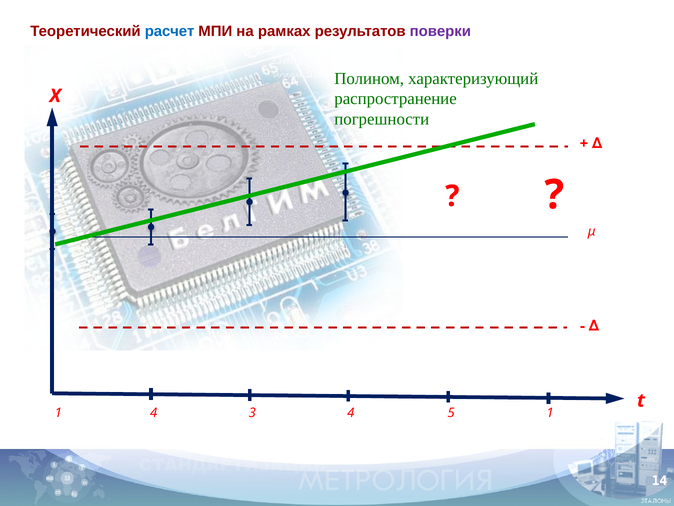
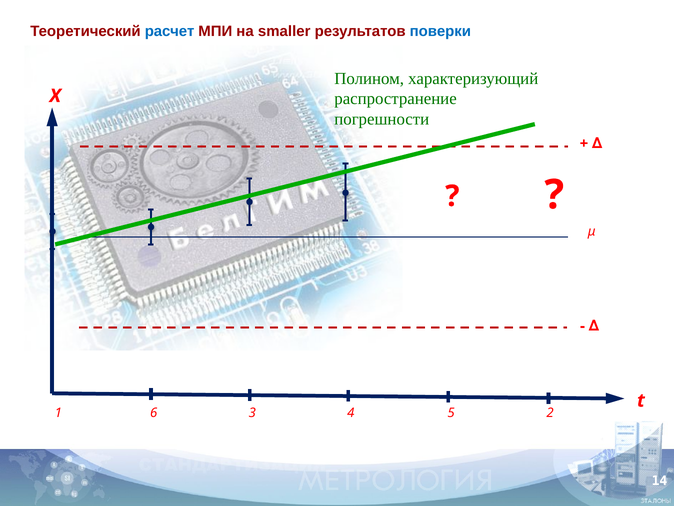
рамках: рамках -> smaller (284, 31)
поверки colour: purple -> blue (440, 31)
1 4: 4 -> 6 (154, 413)
5 1: 1 -> 2 (550, 413)
